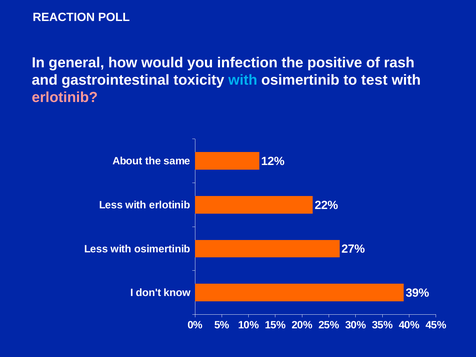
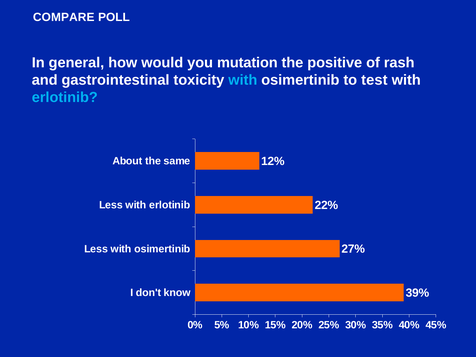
REACTION: REACTION -> COMPARE (64, 17)
infection: infection -> mutation (247, 63)
erlotinib colour: pink -> light blue (65, 97)
